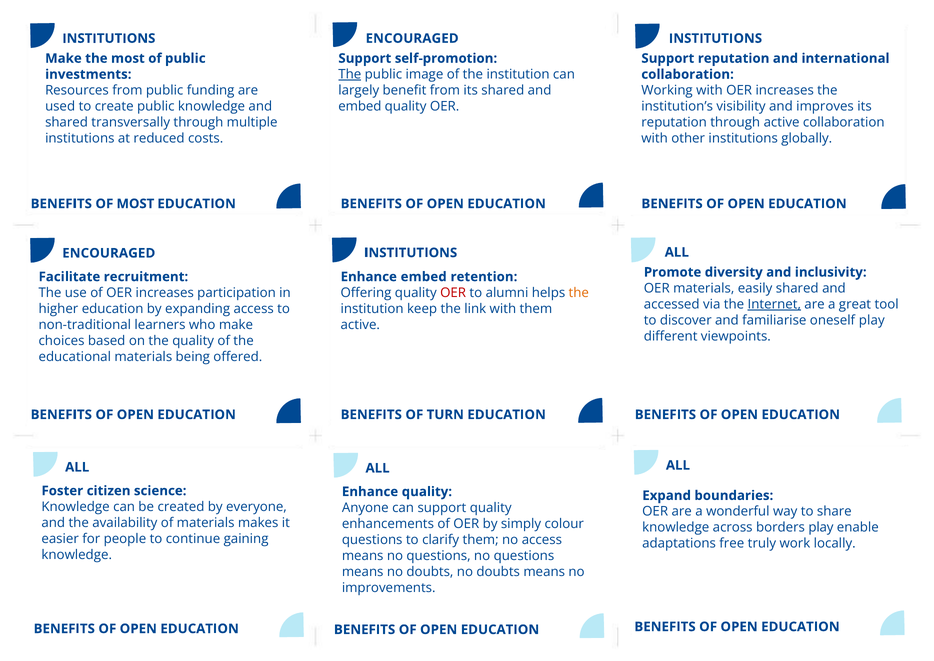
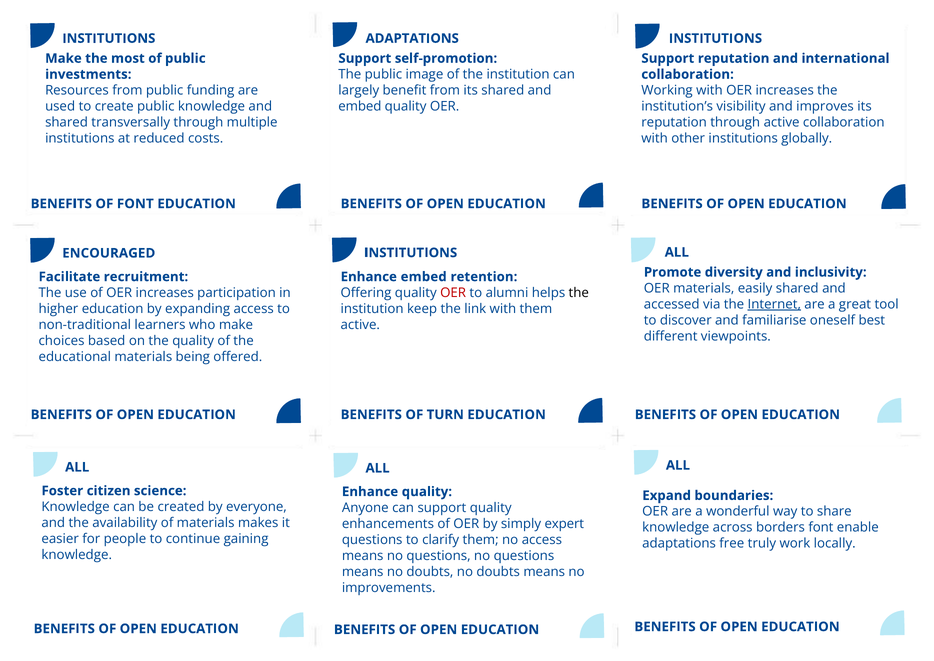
INSTITUTIONS ENCOURAGED: ENCOURAGED -> ADAPTATIONS (412, 38)
The underline: present -> none (350, 74)
OF MOST: MOST -> FONT (135, 204)
the colour: orange -> black (579, 293)
oneself play: play -> best (872, 320)
colour: colour -> expert (564, 523)
borders play: play -> font (821, 527)
